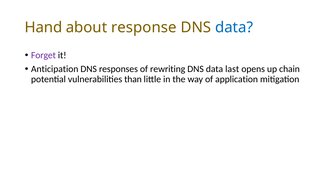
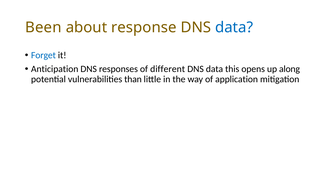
Hand: Hand -> Been (43, 27)
Forget colour: purple -> blue (43, 55)
rewriting: rewriting -> different (168, 69)
last: last -> this (232, 69)
chain: chain -> along (290, 69)
